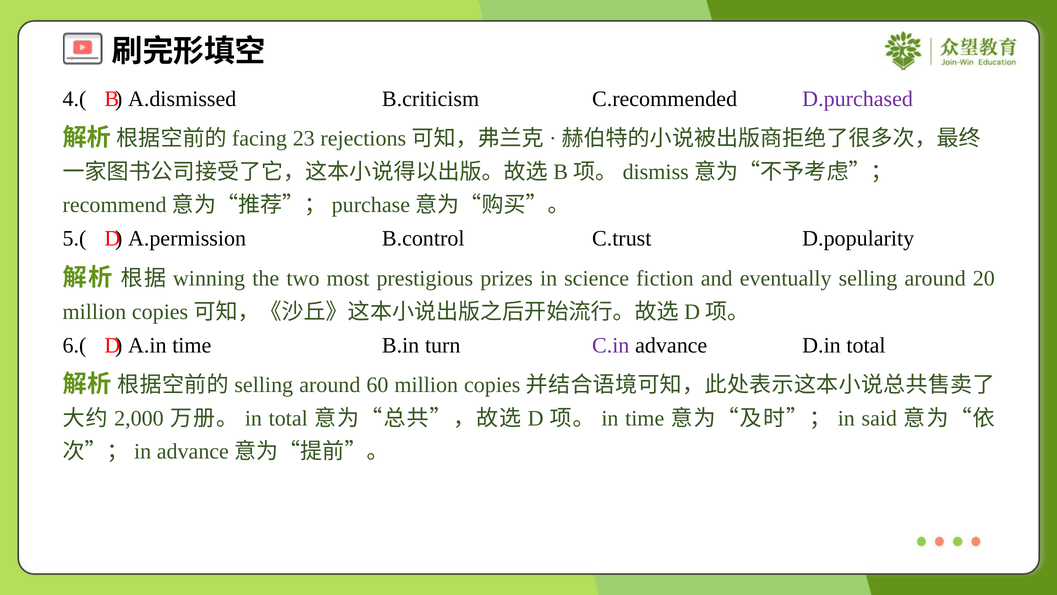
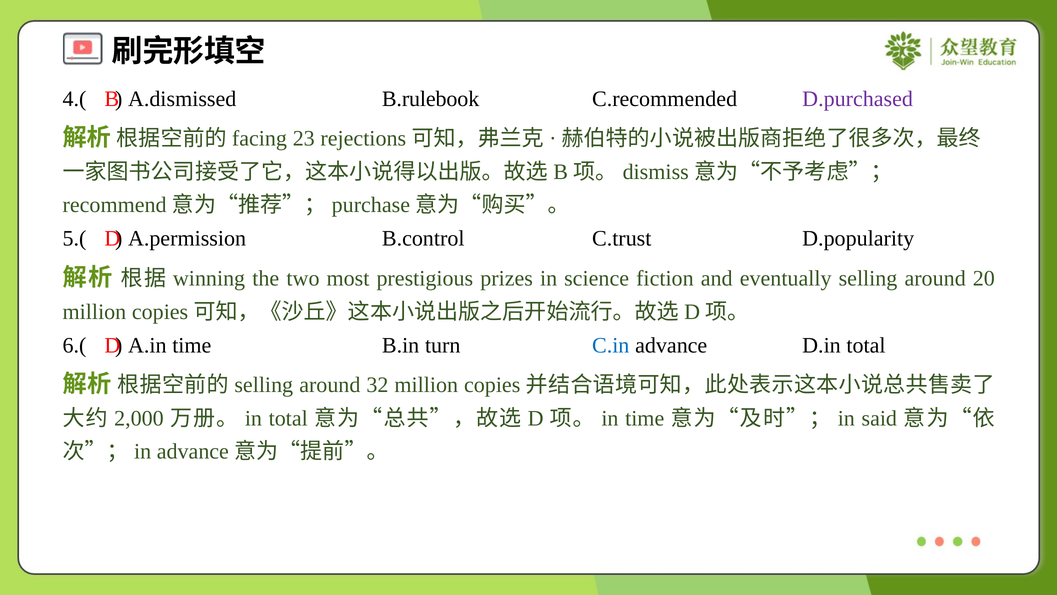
B.criticism: B.criticism -> B.rulebook (431, 99)
C.in colour: purple -> blue (611, 345)
60: 60 -> 32 (377, 385)
